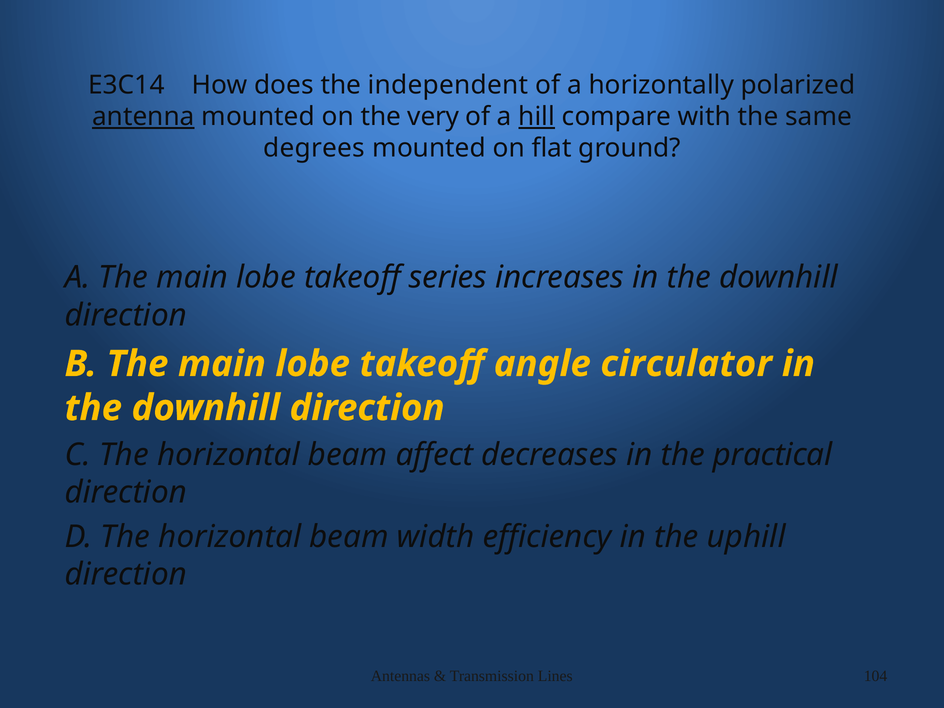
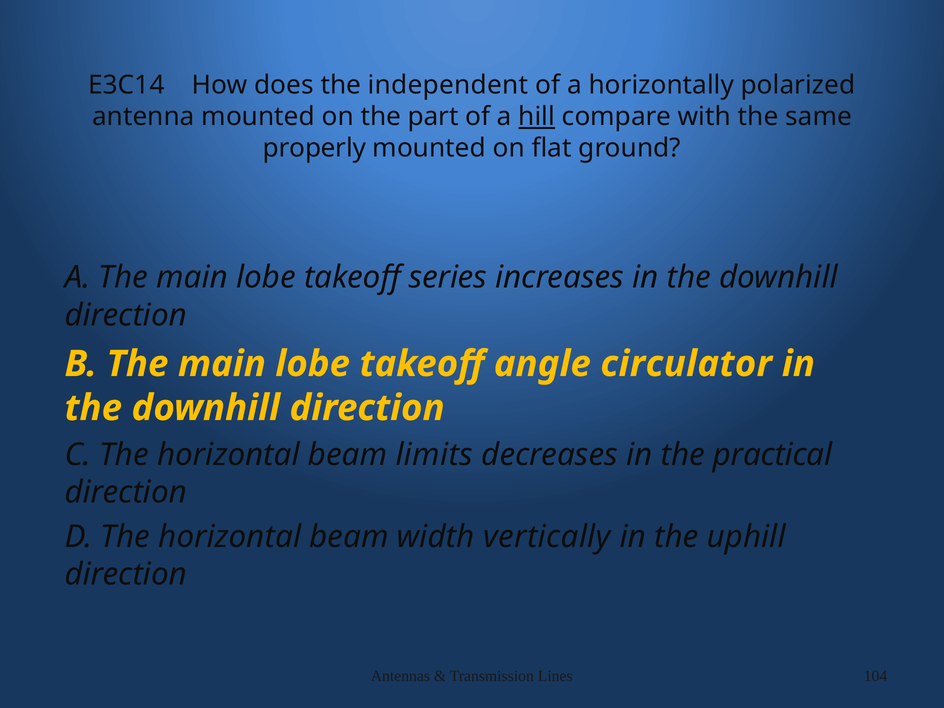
antenna underline: present -> none (143, 117)
very: very -> part (433, 117)
degrees: degrees -> properly (314, 148)
affect: affect -> limits (434, 455)
efficiency: efficiency -> vertically (547, 537)
